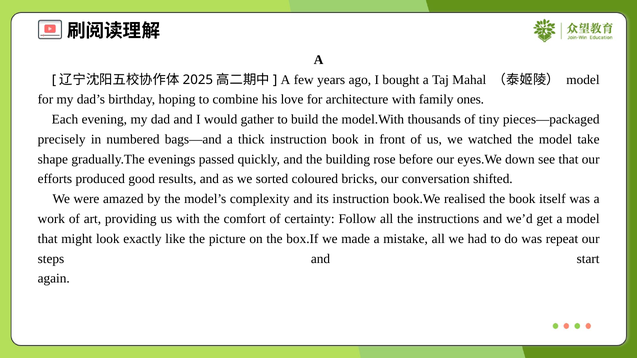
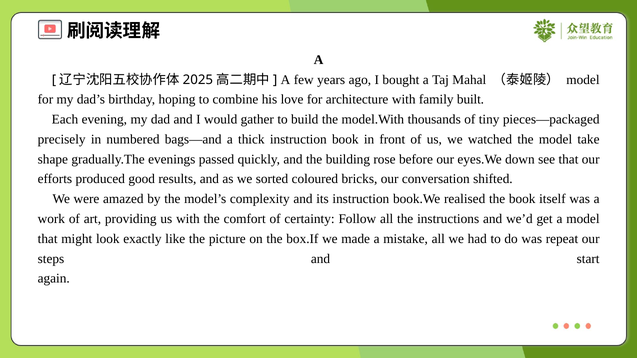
ones: ones -> built (471, 100)
